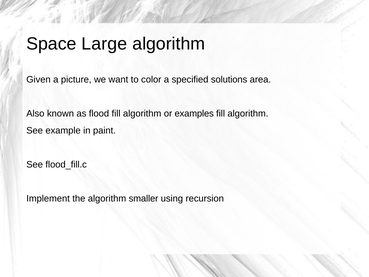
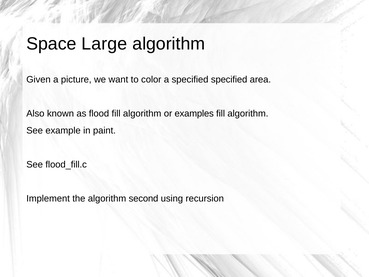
specified solutions: solutions -> specified (229, 79)
smaller: smaller -> second (144, 198)
